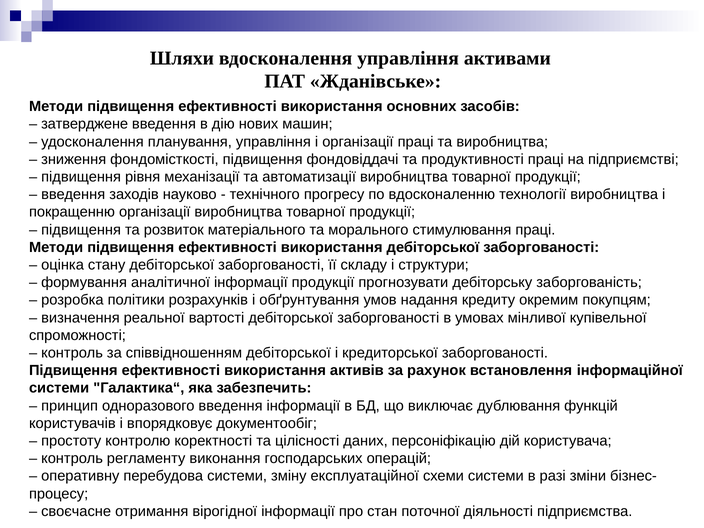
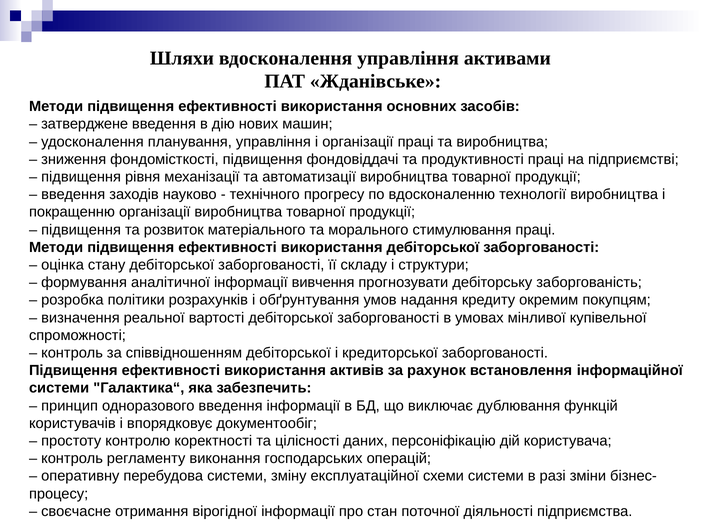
інформації продукції: продукції -> вивчення (323, 282)
